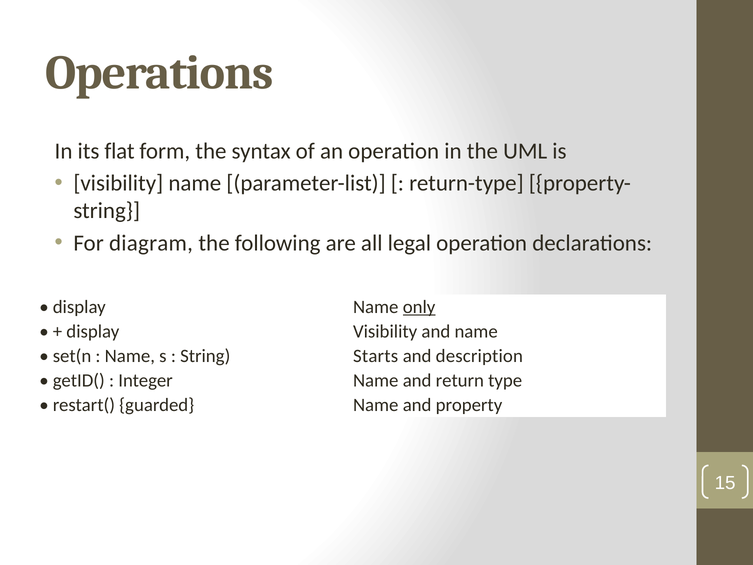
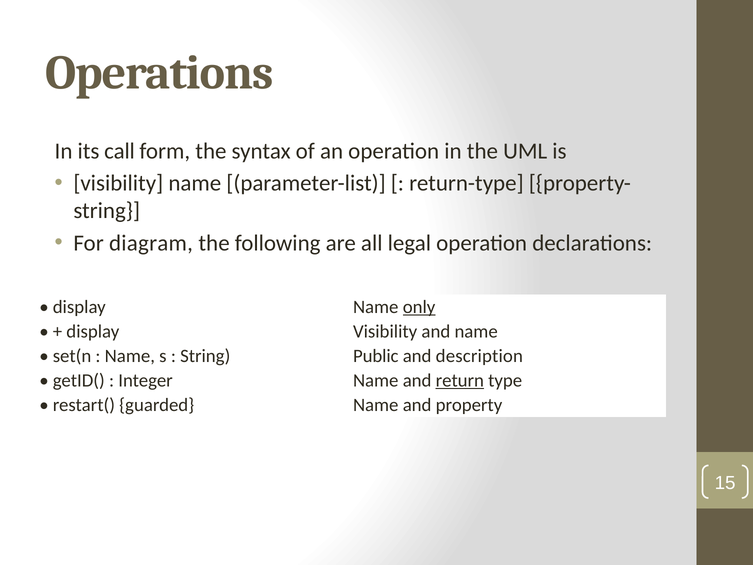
flat: flat -> call (120, 151)
Starts: Starts -> Public (376, 356)
return underline: none -> present (460, 380)
